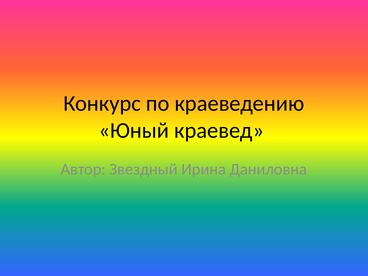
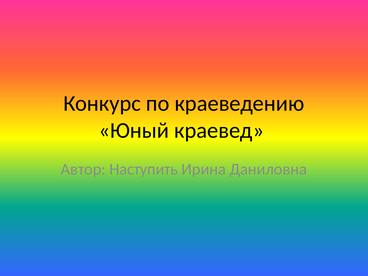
Звездный: Звездный -> Наступить (144, 169)
